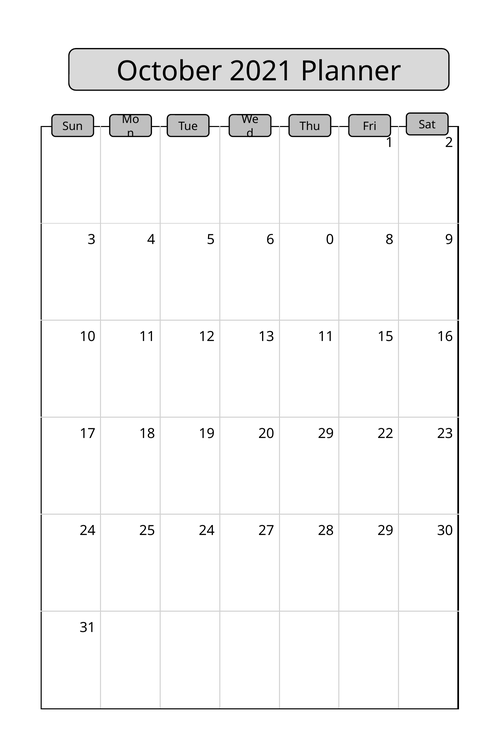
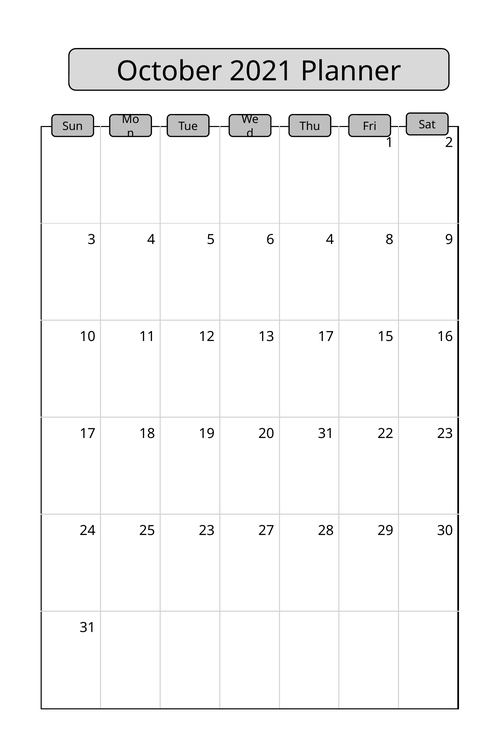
6 0: 0 -> 4 (330, 239)
13 11: 11 -> 17 (326, 336)
20 29: 29 -> 31 (326, 433)
25 24: 24 -> 23 (207, 530)
